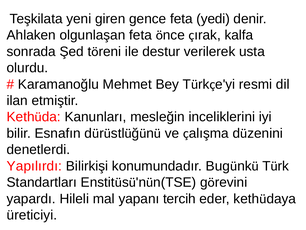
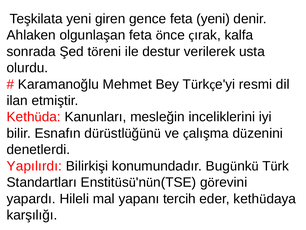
feta yedi: yedi -> yeni (213, 19)
üreticiyi: üreticiyi -> karşılığı (32, 215)
